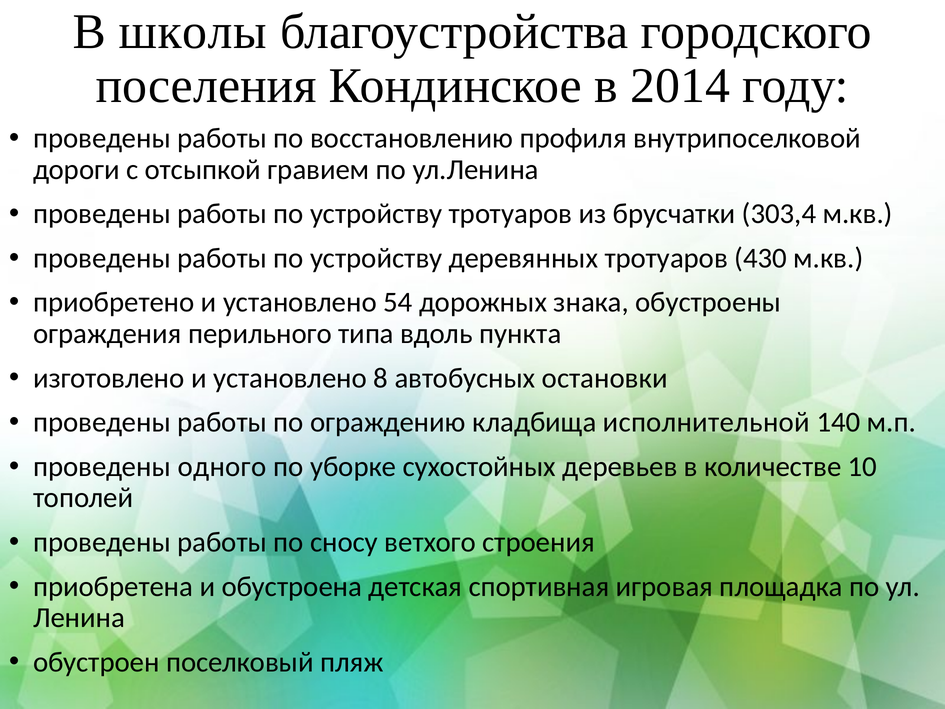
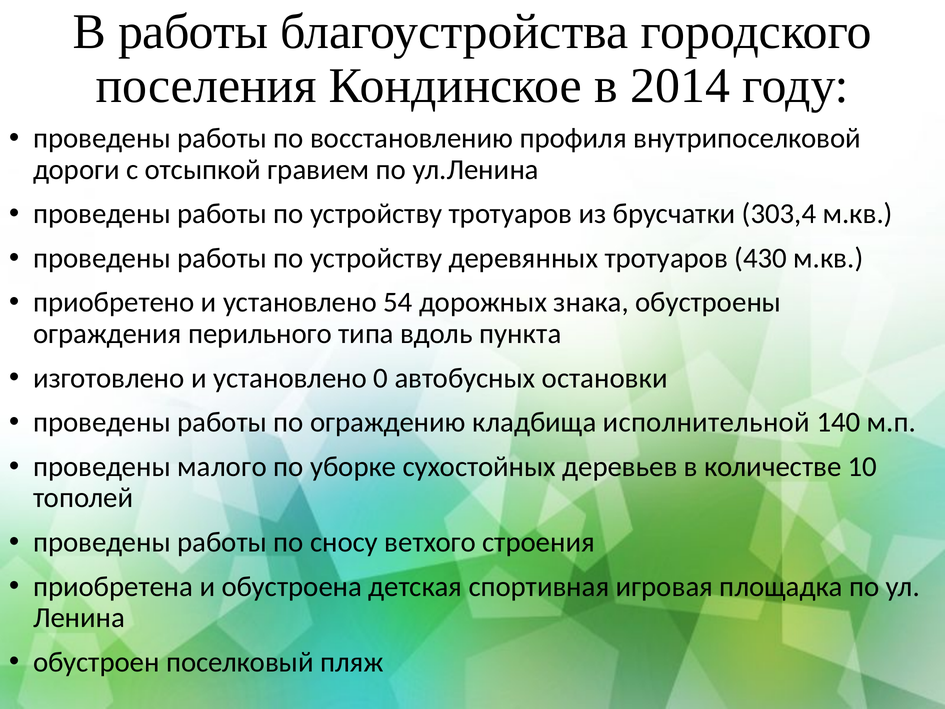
В школы: школы -> работы (193, 32)
8: 8 -> 0 (381, 378)
одного: одного -> малого (222, 466)
